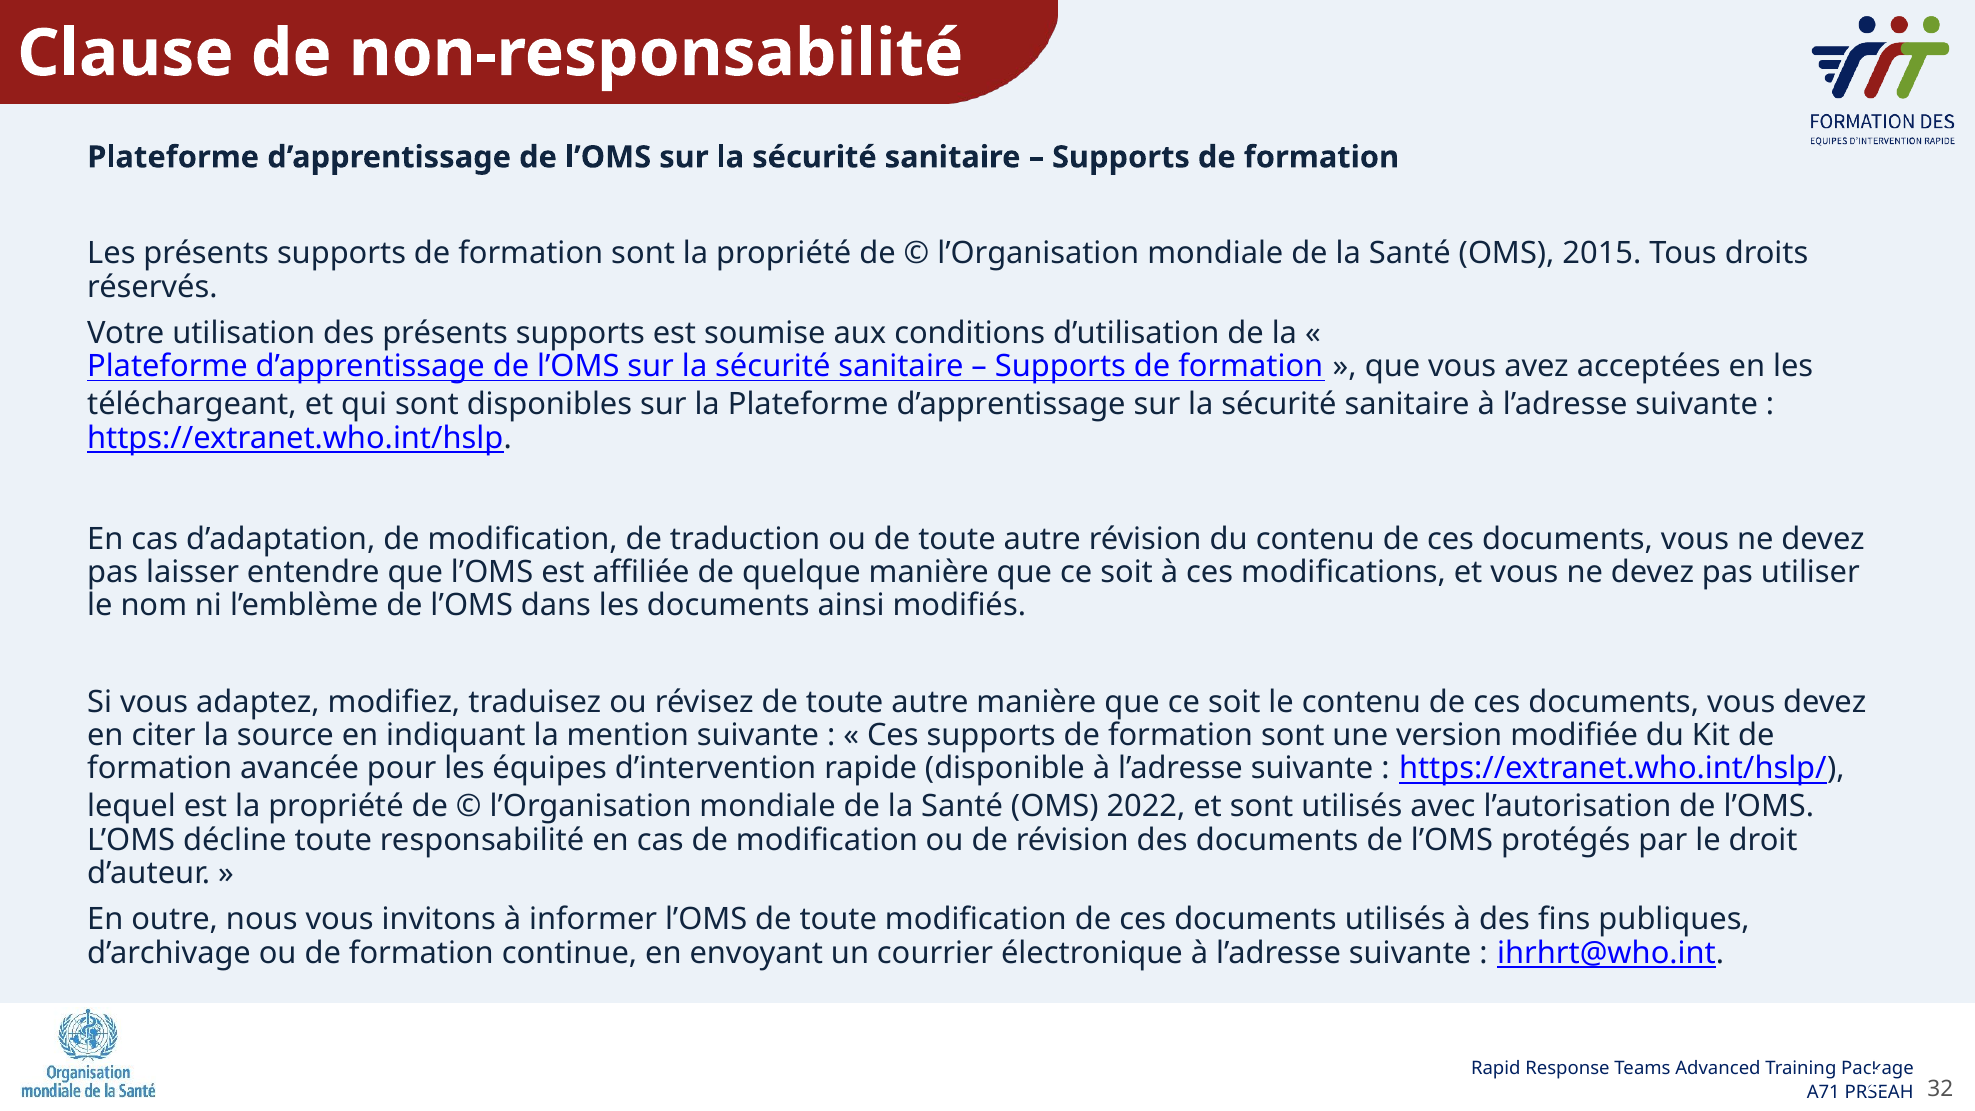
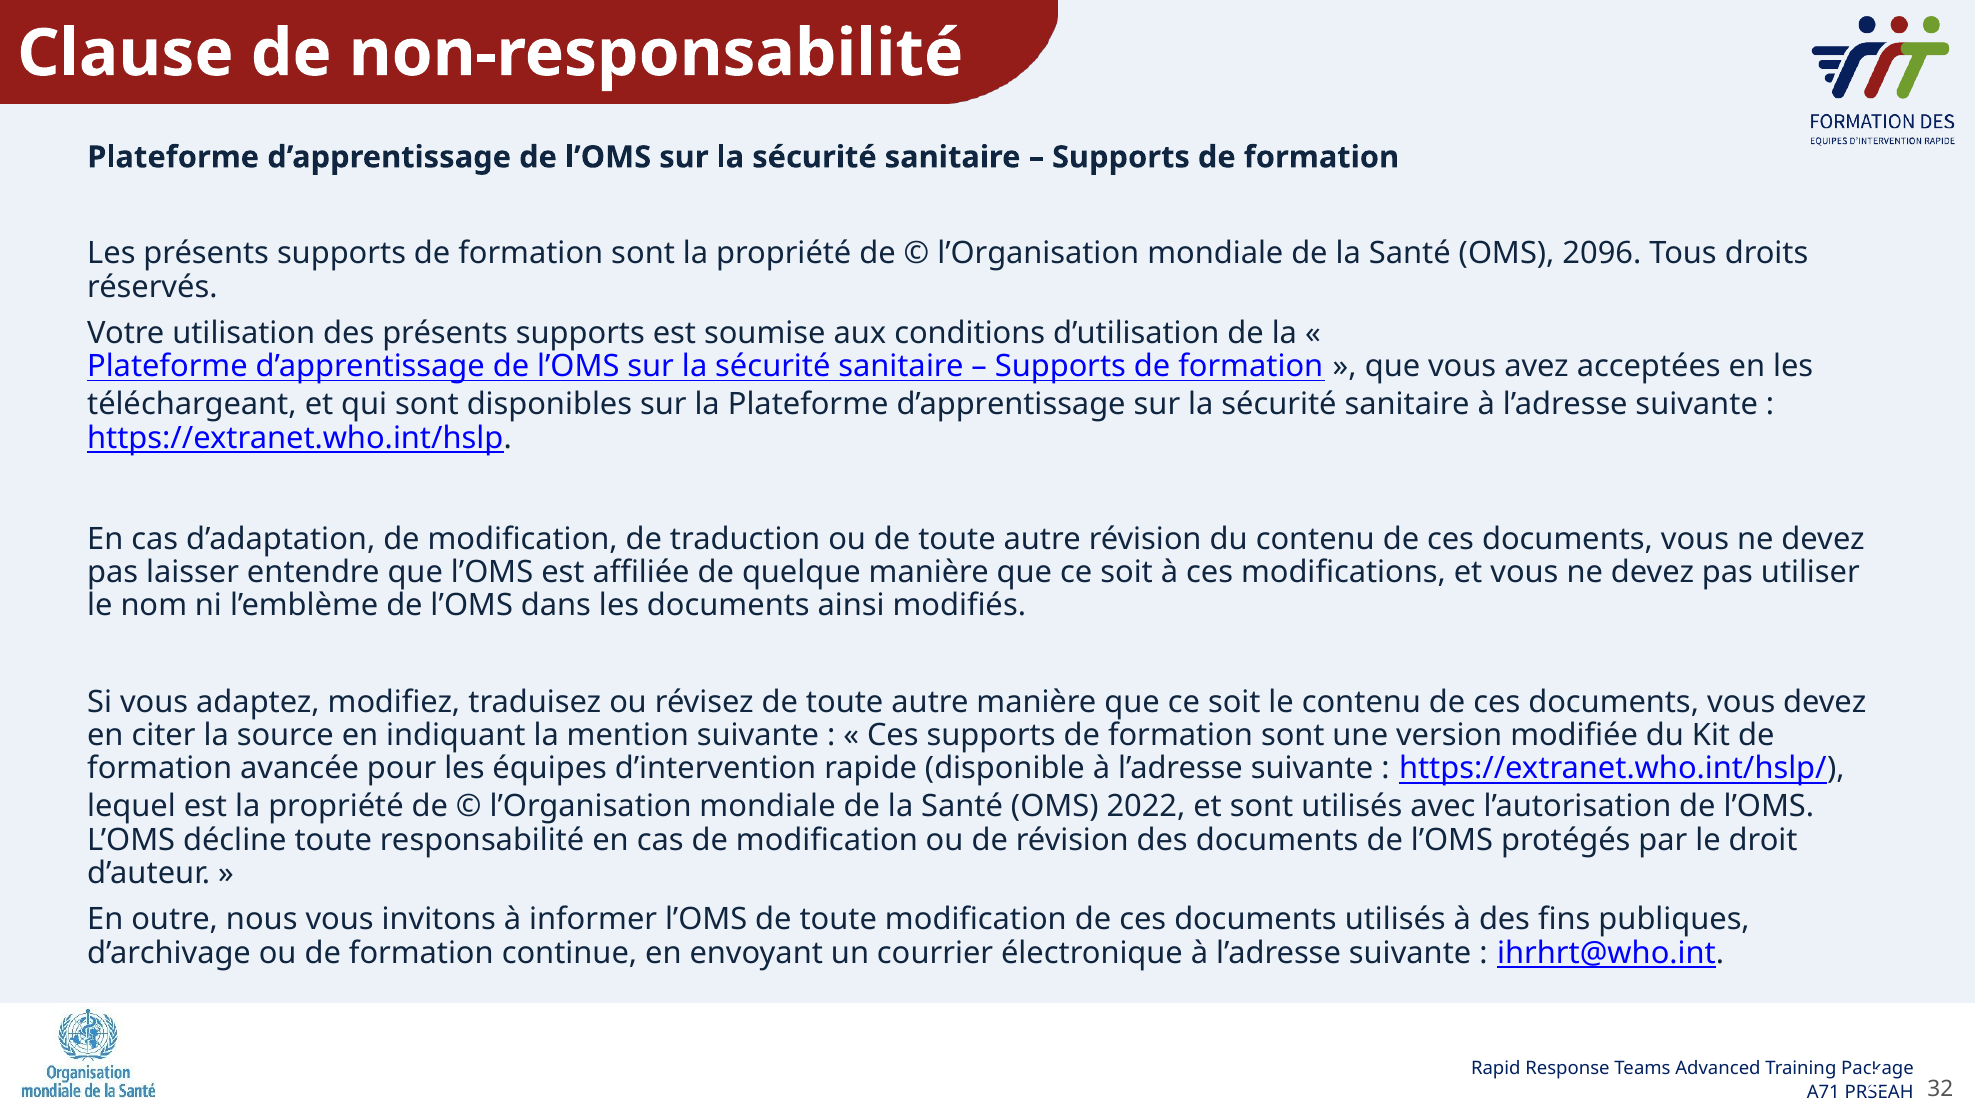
2015: 2015 -> 2096 (1602, 254)
